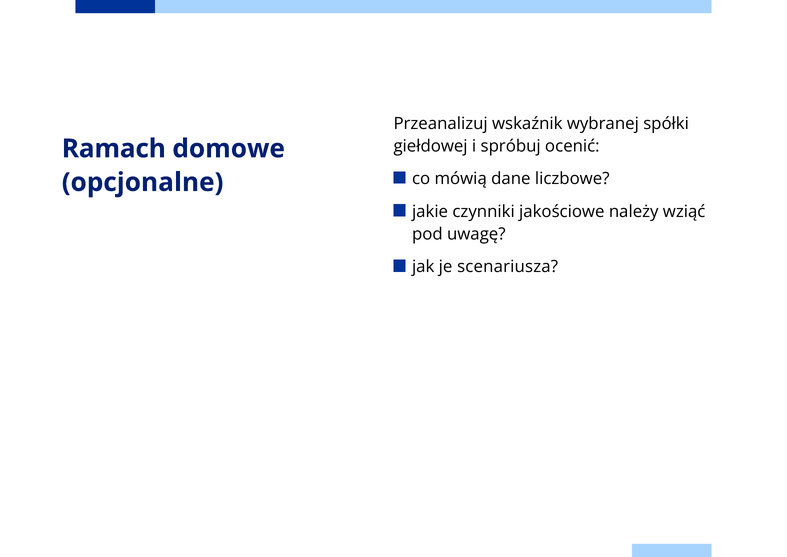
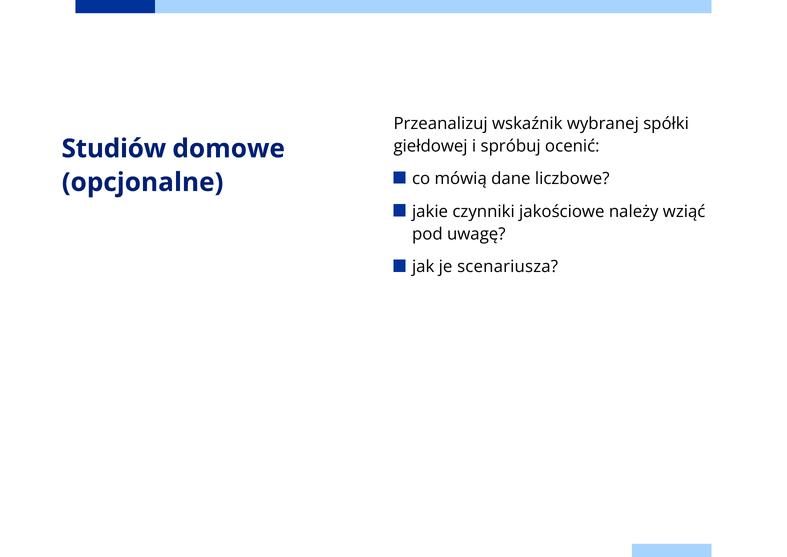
Ramach: Ramach -> Studiów (114, 149)
